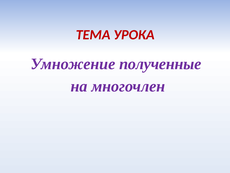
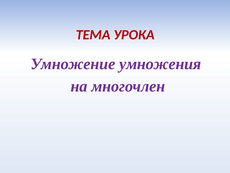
полученные: полученные -> умножения (160, 64)
